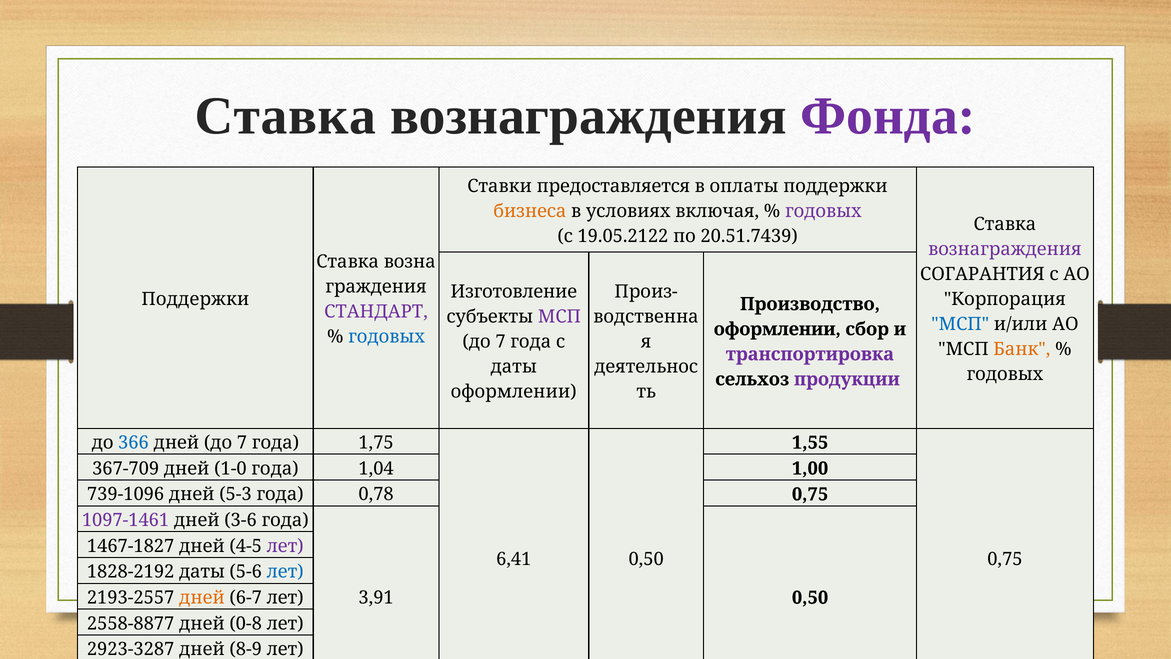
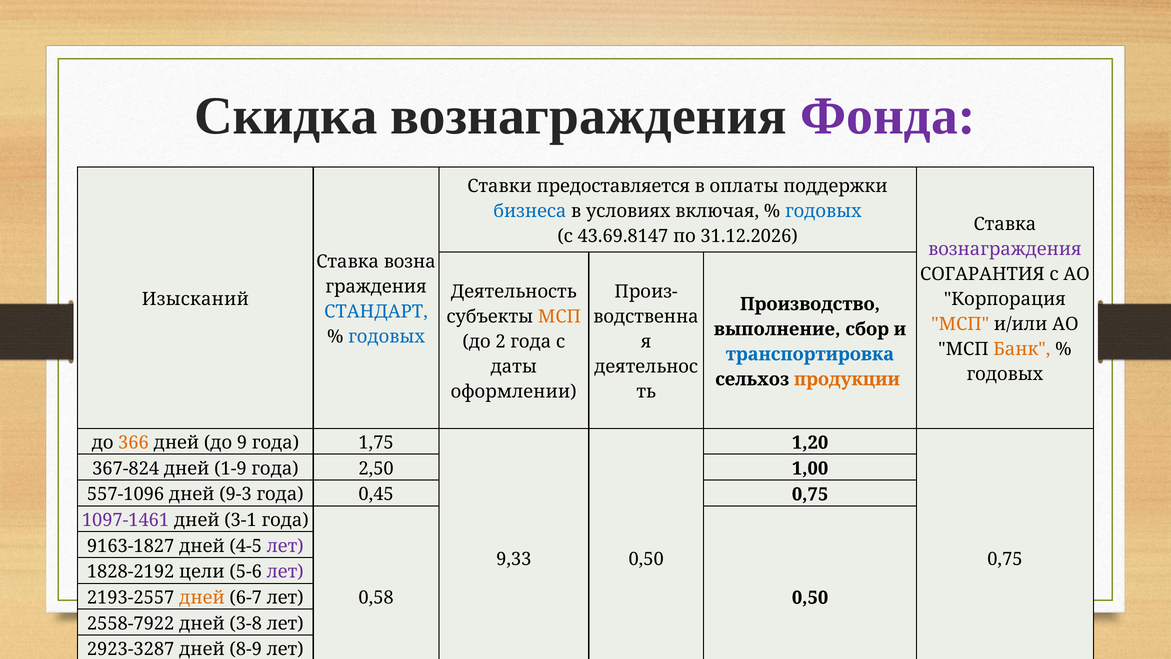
Ставка: Ставка -> Скидка (286, 116)
бизнеса colour: orange -> blue (530, 211)
годовых colour: purple -> blue (823, 211)
19.05.2122: 19.05.2122 -> 43.69.8147 (623, 236)
20.51.7439: 20.51.7439 -> 31.12.2026 (749, 236)
Изготовление: Изготовление -> Деятельность (514, 291)
Поддержки: Поддержки -> Изысканий (195, 299)
СТАНДАРТ colour: purple -> blue (376, 311)
МСП colour: purple -> orange (559, 316)
МСП colour: blue -> orange (960, 324)
оформлении: оформлении -> выполнение (777, 329)
7: 7 -> 2 (500, 342)
транспортировка colour: purple -> blue (810, 354)
продукции colour: purple -> orange (847, 379)
366 colour: blue -> orange (133, 442)
дней до 7: 7 -> 9 (242, 442)
1,55: 1,55 -> 1,20 (810, 442)
367-709: 367-709 -> 367-824 (126, 468)
1-0: 1-0 -> 1-9 (230, 468)
1,04: 1,04 -> 2,50 (376, 468)
739-1096: 739-1096 -> 557-1096 (126, 494)
5-3: 5-3 -> 9-3 (235, 494)
0,78: 0,78 -> 0,45 (376, 494)
3-6: 3-6 -> 3-1 (241, 520)
1467-1827: 1467-1827 -> 9163-1827 (131, 546)
6,41: 6,41 -> 9,33 (514, 559)
1828-2192 даты: даты -> цели (202, 572)
лет colour: blue -> purple (285, 572)
3,91: 3,91 -> 0,58 (376, 597)
2558-8877: 2558-8877 -> 2558-7922 (131, 623)
0-8: 0-8 -> 3-8 (246, 623)
